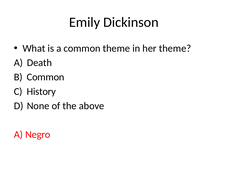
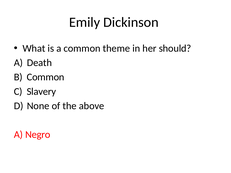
her theme: theme -> should (175, 48)
History: History -> Slavery (41, 92)
